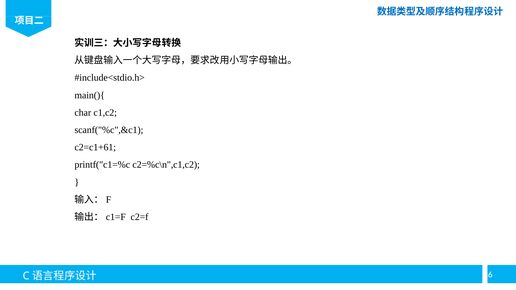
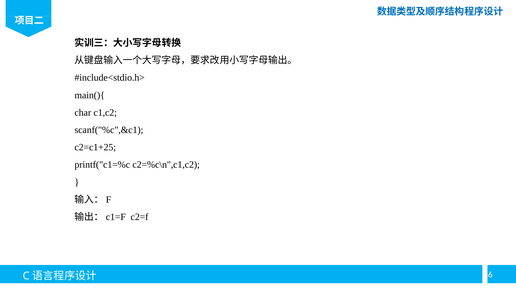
c2=c1+61: c2=c1+61 -> c2=c1+25 (95, 147)
